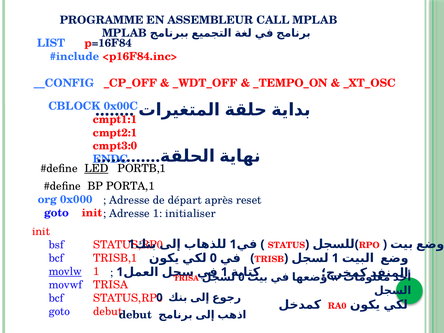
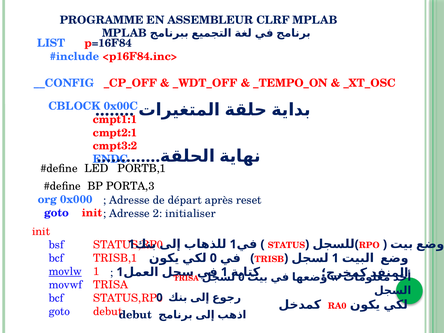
CALL: CALL -> CLRF (273, 20)
cmpt3:0: cmpt3:0 -> cmpt3:2 (115, 146)
LED underline: present -> none (96, 168)
PORTA,1: PORTA,1 -> PORTA,3 (130, 186)
Adresse 1: 1 -> 2 (158, 214)
